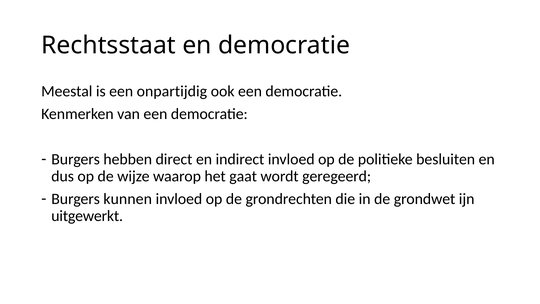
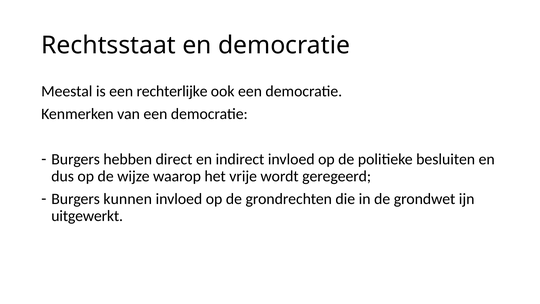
onpartijdig: onpartijdig -> rechterlijke (172, 91)
gaat: gaat -> vrije (243, 176)
